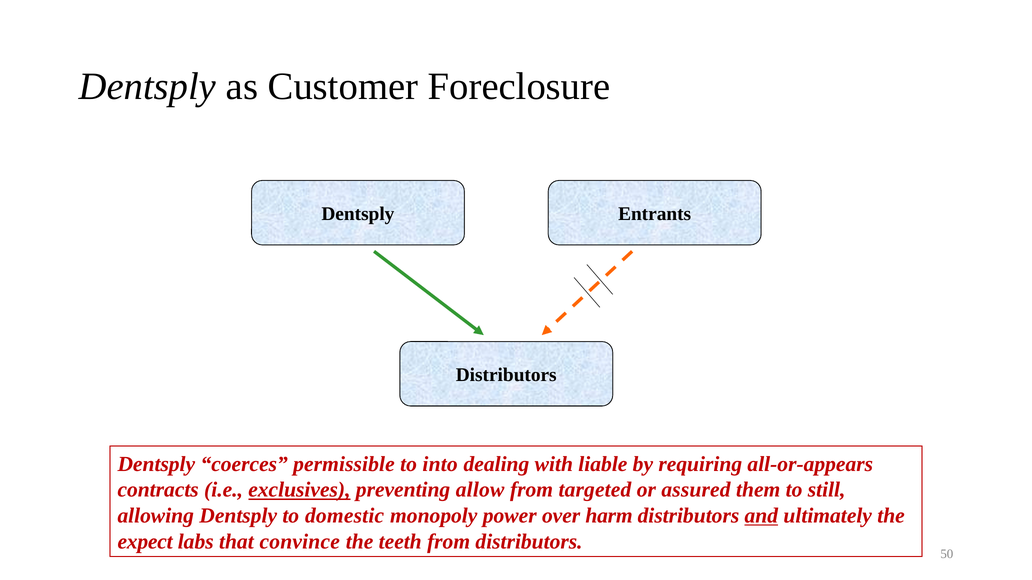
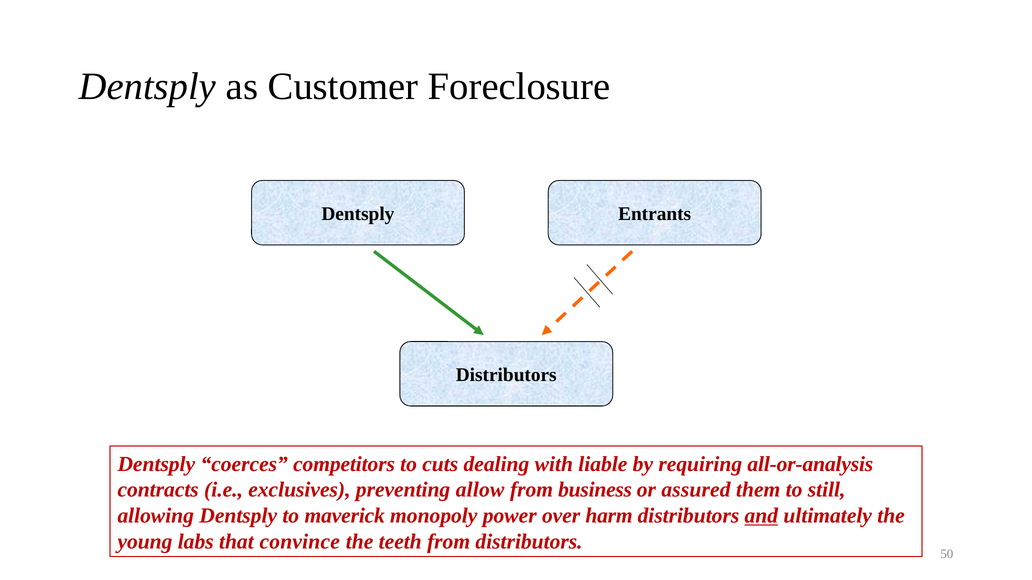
permissible: permissible -> competitors (344, 464)
into: into -> cuts (440, 464)
all-or-appears: all-or-appears -> all-or-analysis (810, 464)
exclusives underline: present -> none (299, 490)
targeted: targeted -> business (595, 490)
domestic: domestic -> maverick (345, 516)
expect: expect -> young (145, 542)
